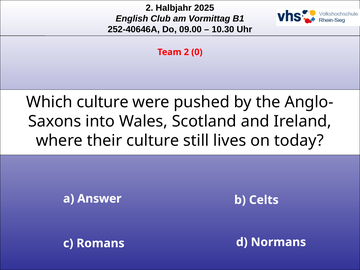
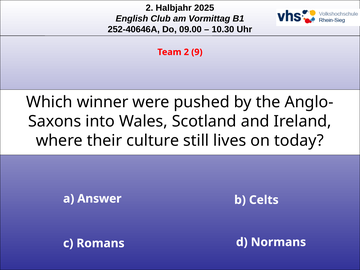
0: 0 -> 9 (197, 52)
Which culture: culture -> winner (103, 102)
